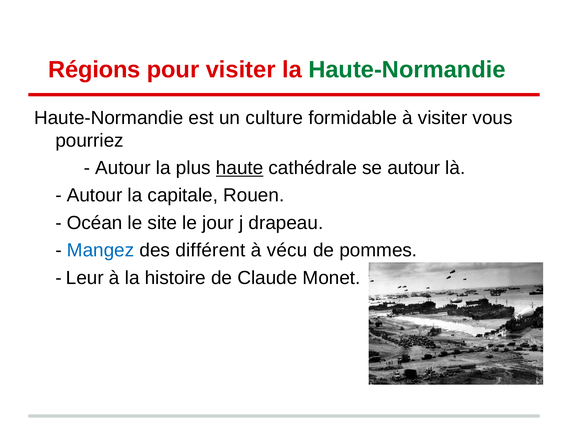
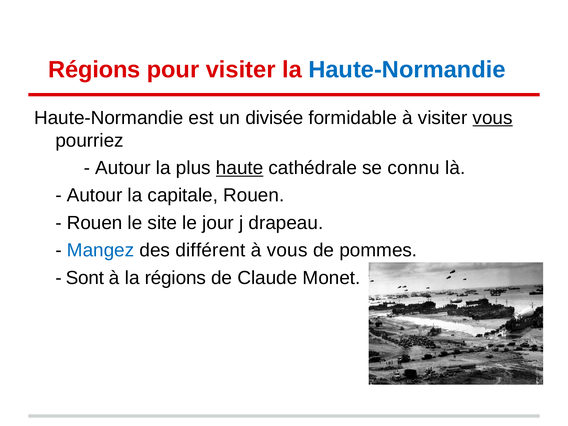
Haute-Normandie colour: green -> blue (407, 70)
culture: culture -> divisée (274, 118)
vous underline: none -> present (493, 118)
se autour: autour -> connu (414, 168)
Océan: Océan -> Rouen (95, 223)
à vécu: vécu -> vous (287, 250)
Leur: Leur -> Sont (85, 278)
la histoire: histoire -> régions (175, 278)
